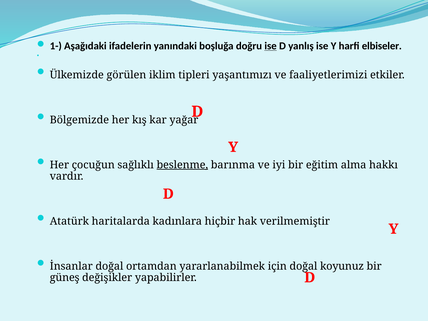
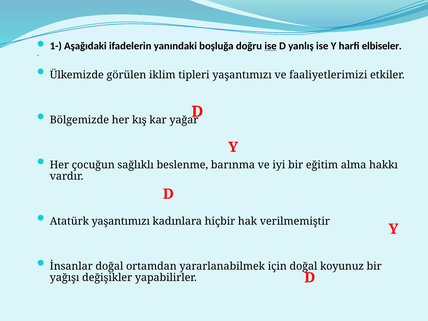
beslenme underline: present -> none (182, 165)
Atatürk haritalarda: haritalarda -> yaşantımızı (121, 221)
güneş: güneş -> yağışı (65, 278)
